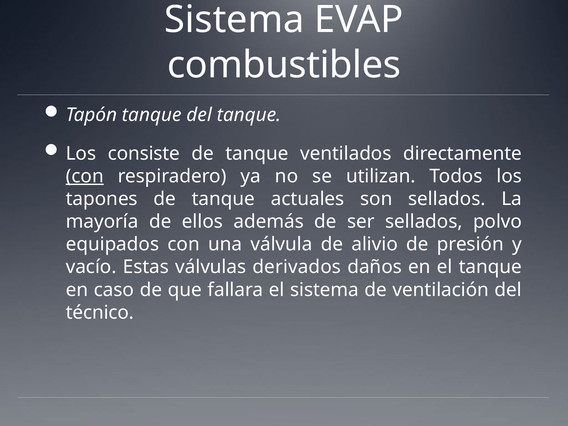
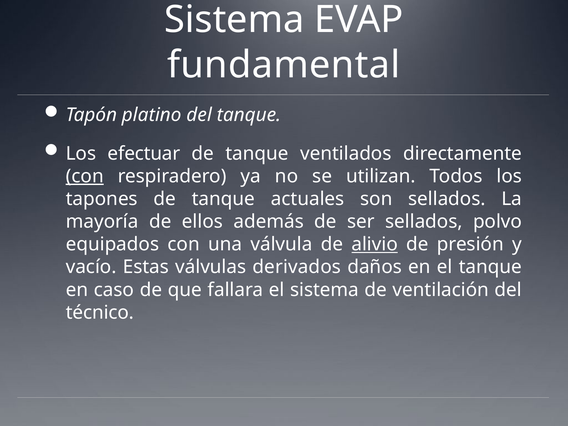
combustibles: combustibles -> fundamental (284, 65)
Tapón tanque: tanque -> platino (152, 115)
consiste: consiste -> efectuar (144, 153)
alivio underline: none -> present (375, 244)
